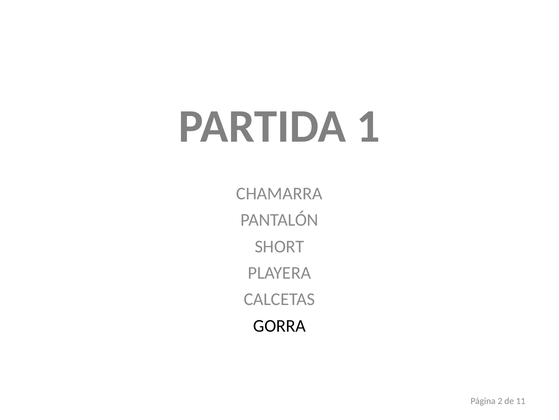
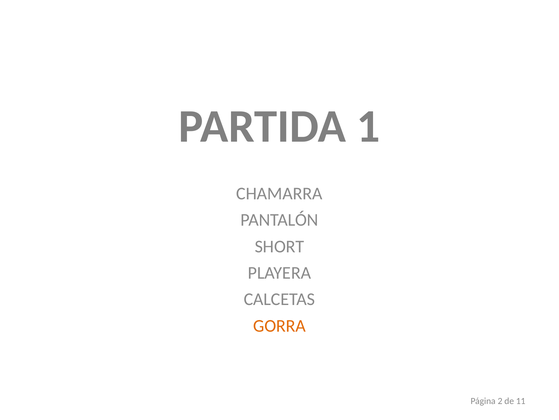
GORRA colour: black -> orange (279, 325)
